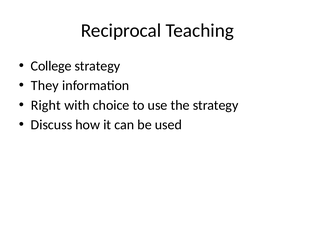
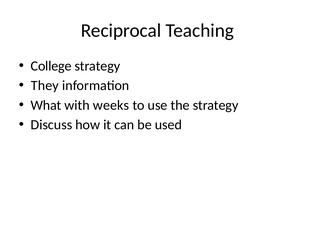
Right: Right -> What (46, 105)
choice: choice -> weeks (111, 105)
